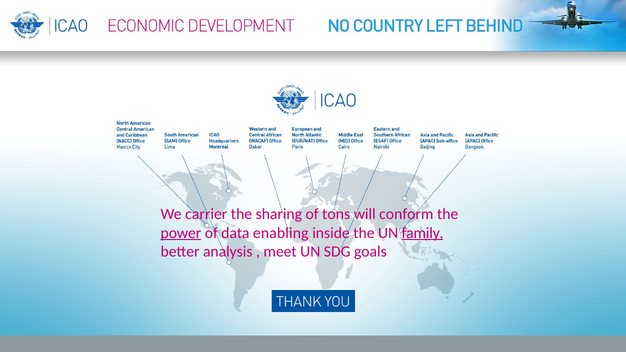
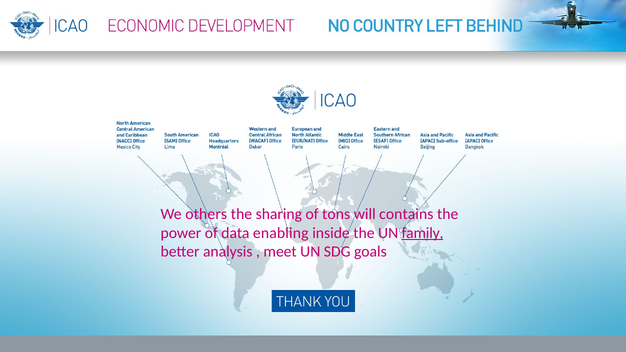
carrier: carrier -> others (206, 214)
conform: conform -> contains (406, 214)
power underline: present -> none (181, 233)
